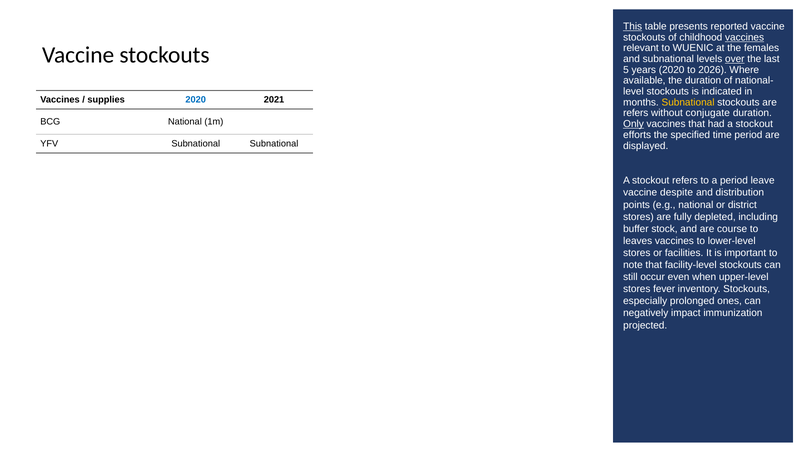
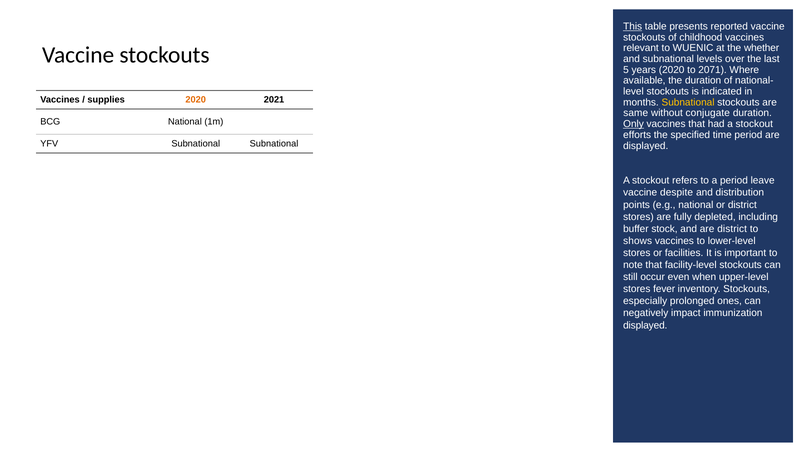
vaccines underline: present -> none (745, 37)
females: females -> whether (762, 48)
over underline: present -> none (735, 59)
2026: 2026 -> 2071 (713, 70)
2020 colour: blue -> orange (196, 100)
refers: refers -> same (636, 113)
are course: course -> district (732, 229)
leaves: leaves -> shows (638, 241)
projected: projected -> displayed (645, 325)
